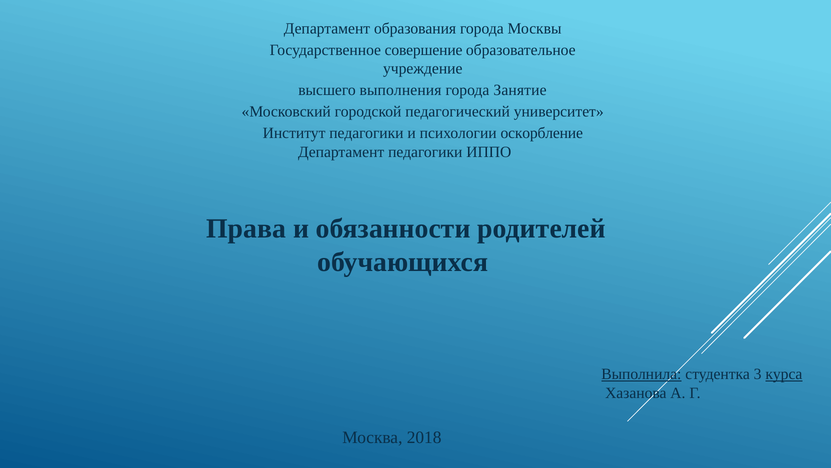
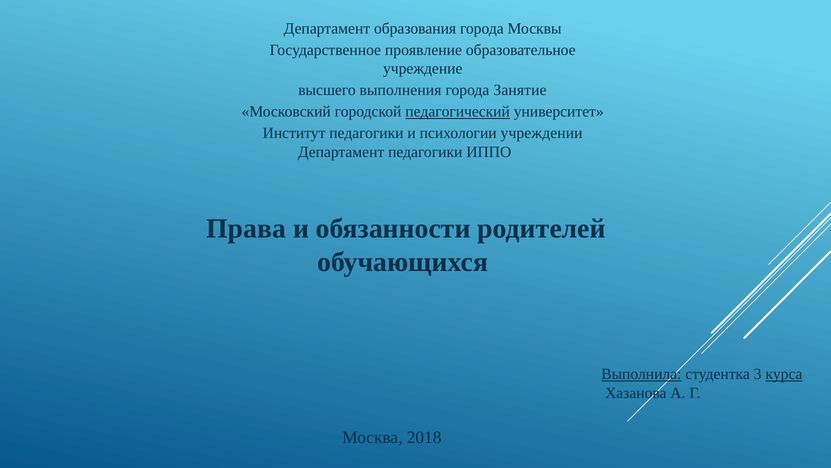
совершение: совершение -> проявление (423, 50)
педагогический underline: none -> present (458, 112)
оскорбление: оскорбление -> учреждении (542, 133)
